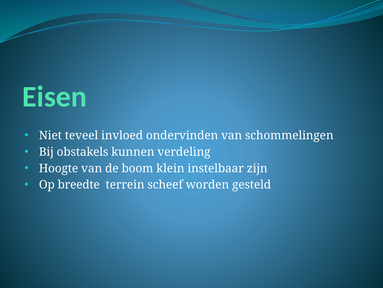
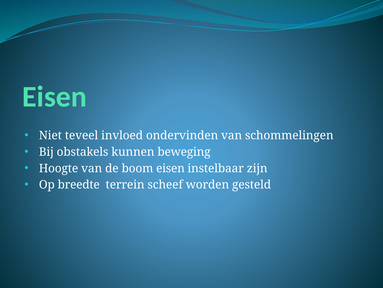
verdeling: verdeling -> beweging (184, 152)
boom klein: klein -> eisen (170, 168)
